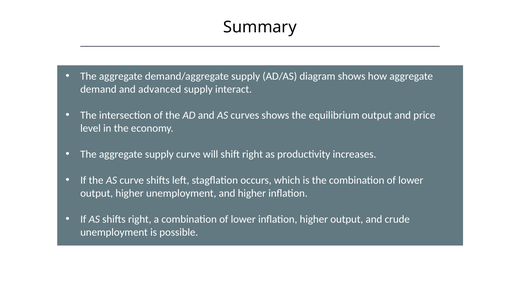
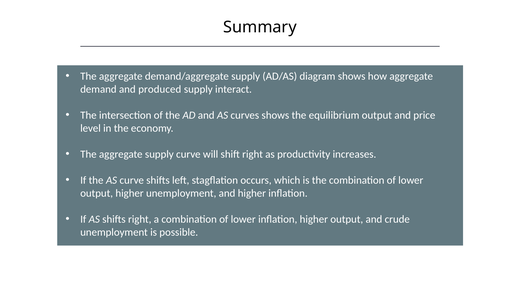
advanced: advanced -> produced (160, 89)
